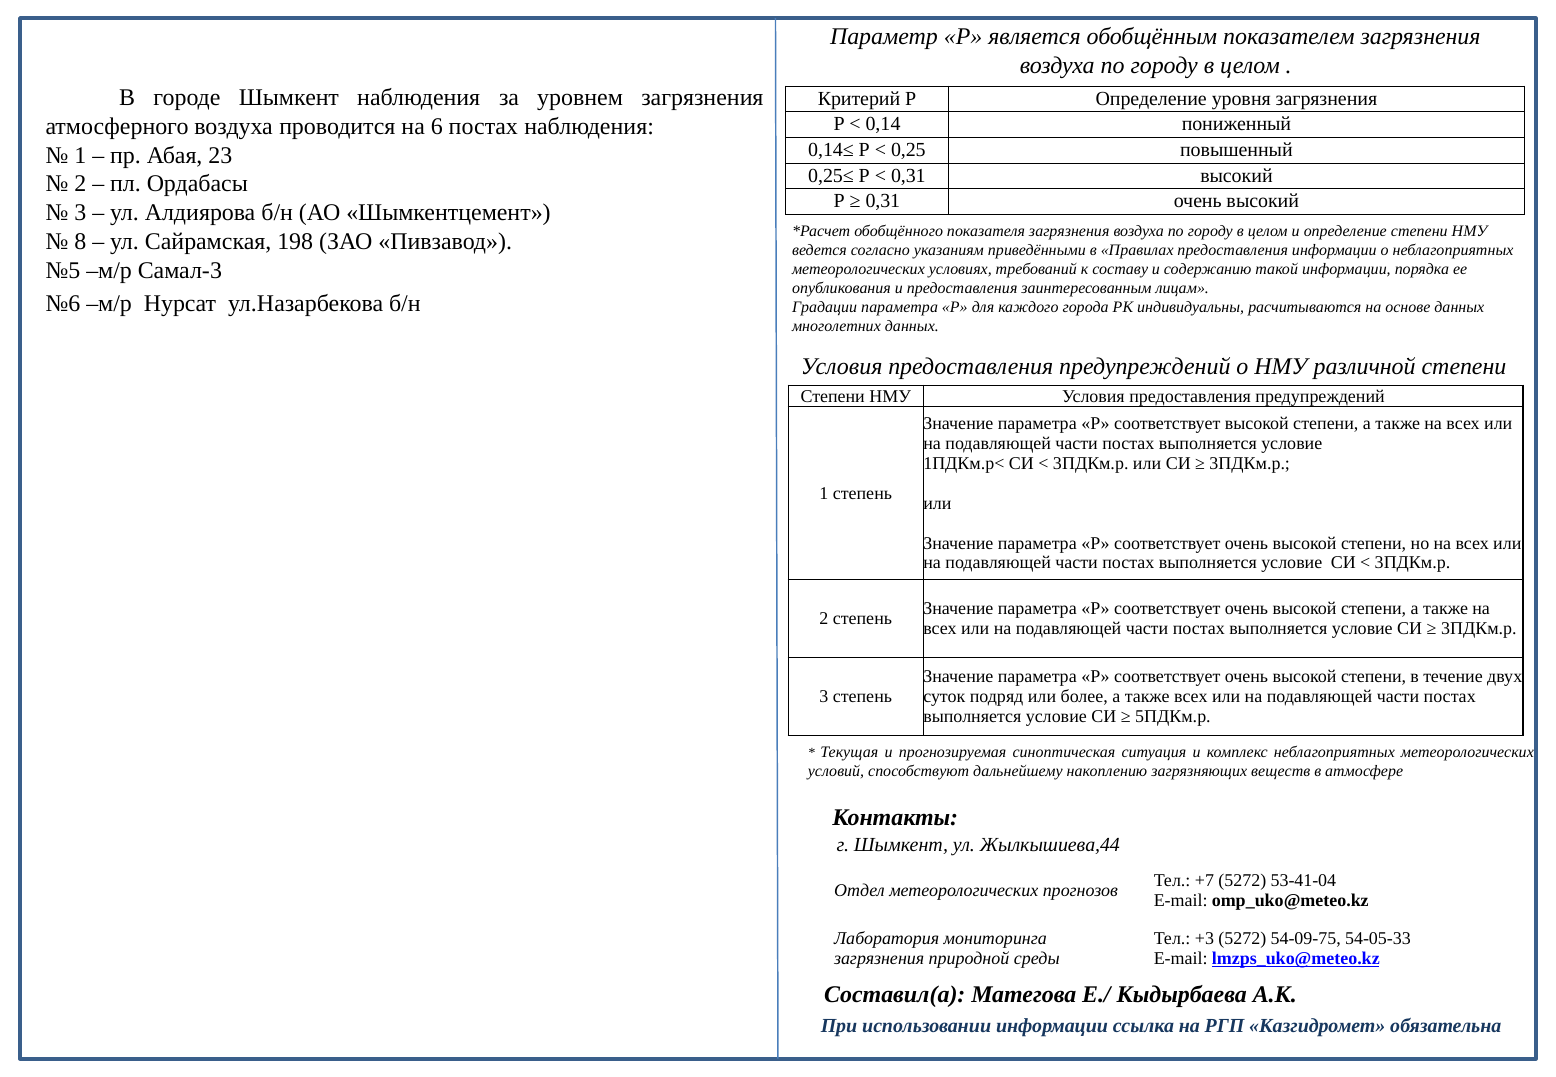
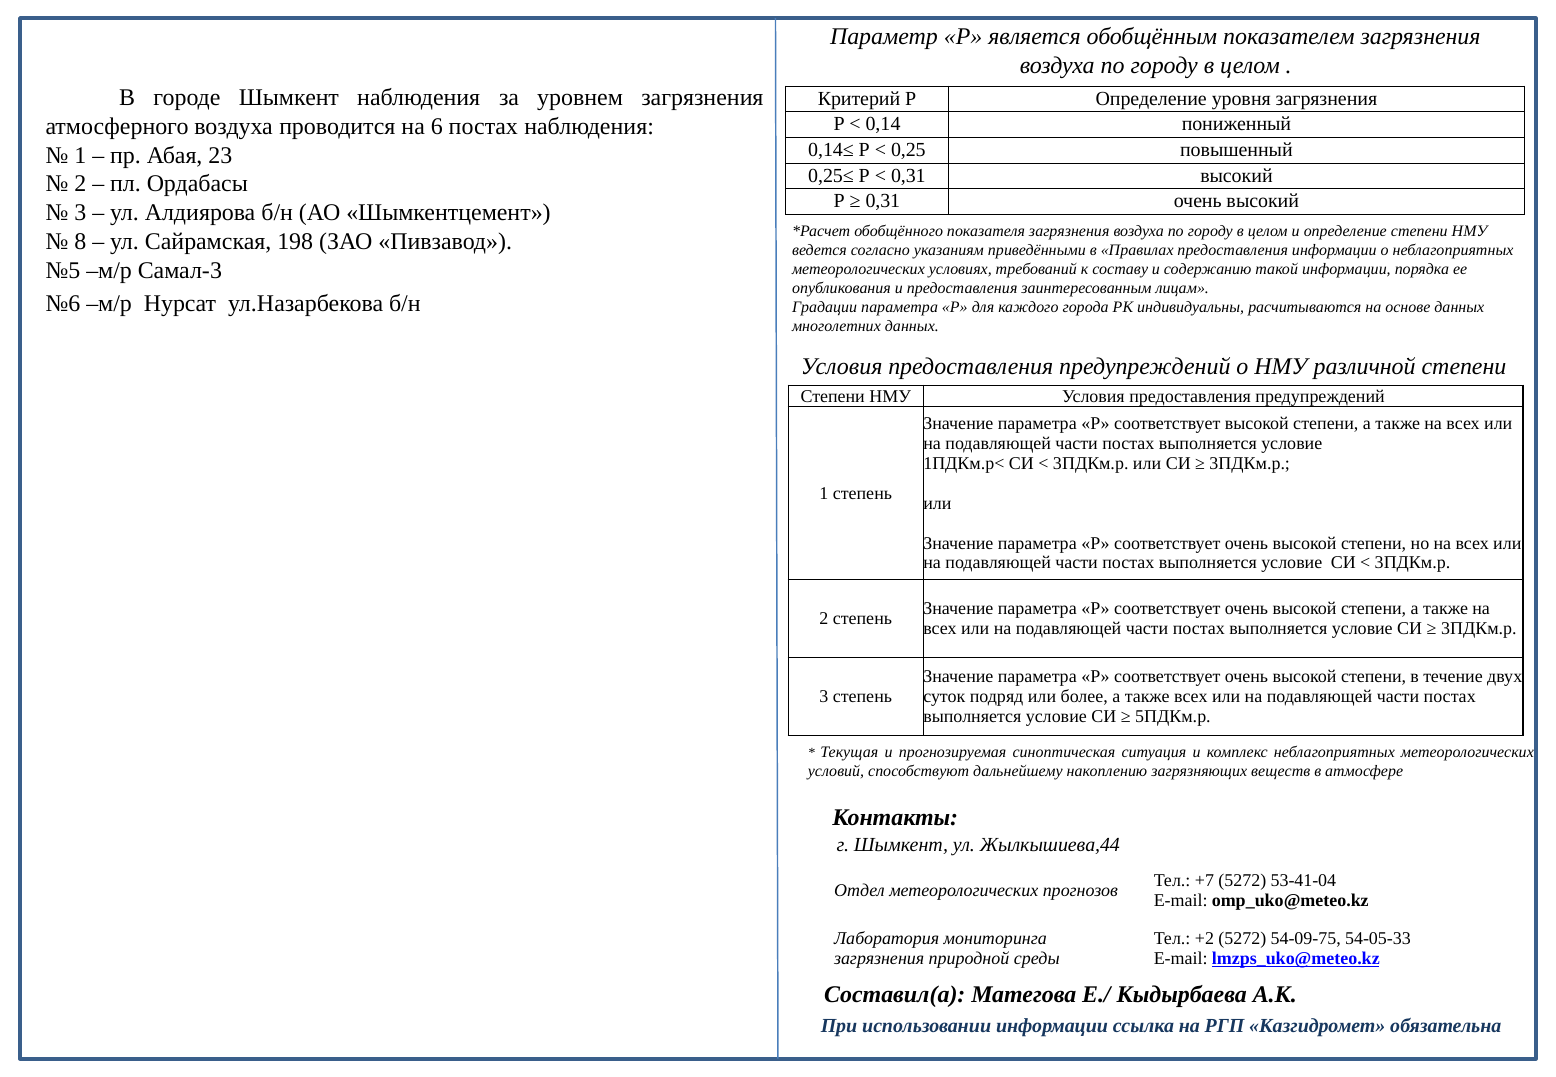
+3: +3 -> +2 (1204, 939)
